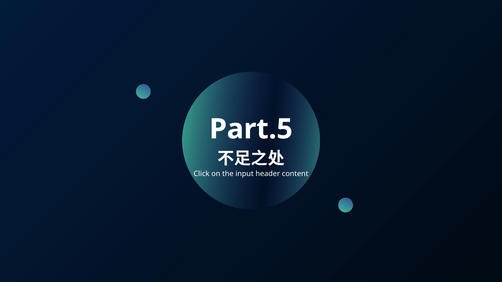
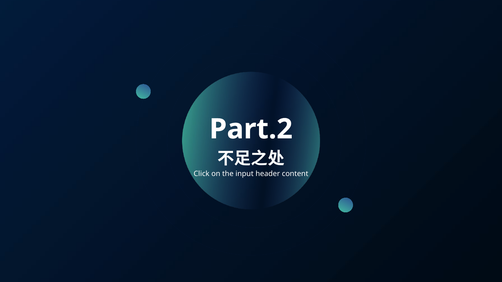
Part.5: Part.5 -> Part.2 (251, 129)
